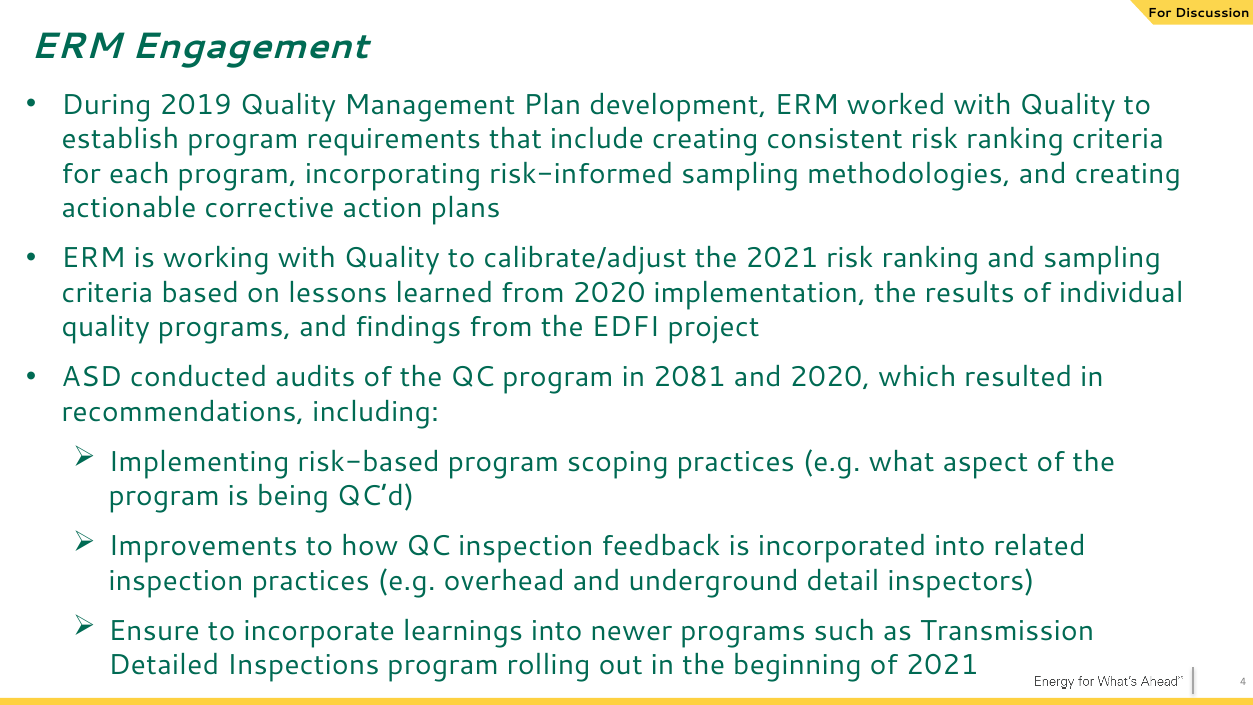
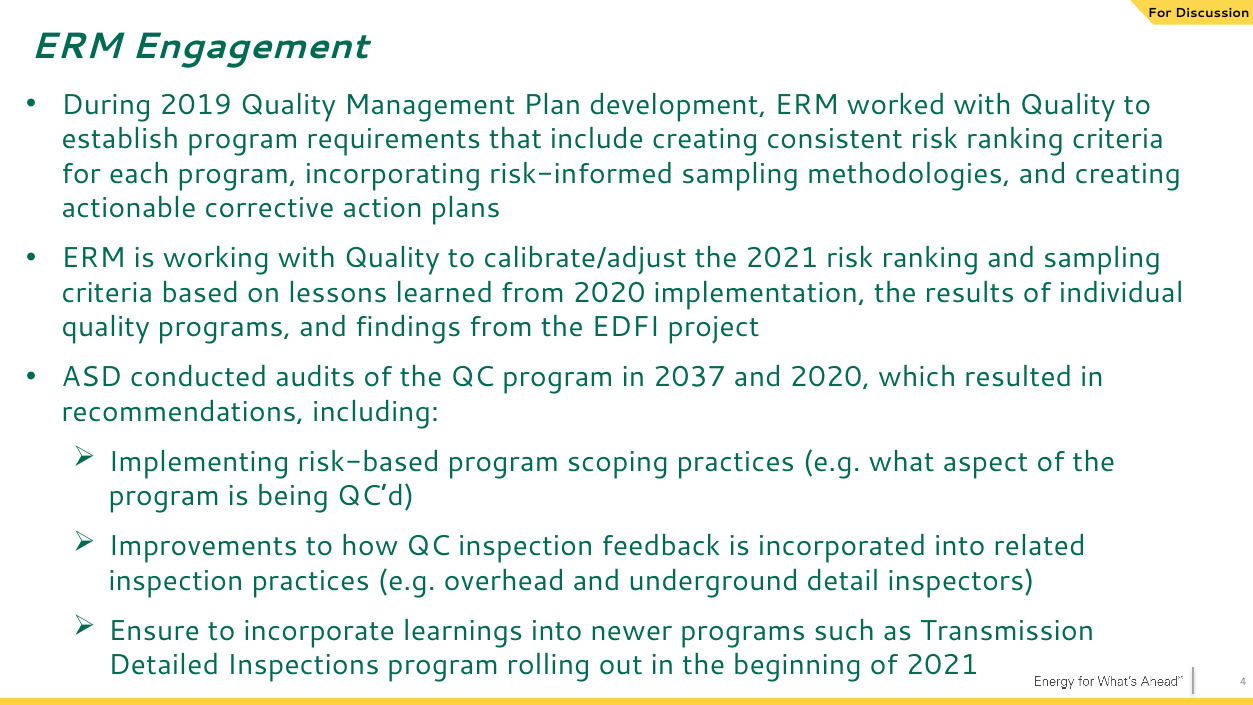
2081: 2081 -> 2037 (690, 377)
